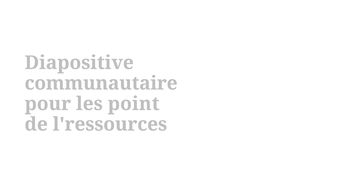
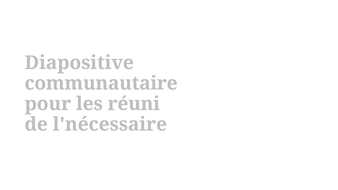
point: point -> réuni (134, 104)
l'ressources: l'ressources -> l'nécessaire (110, 124)
